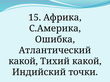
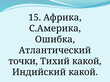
какой: какой -> точки (23, 62)
Индийский точки: точки -> какой (83, 73)
